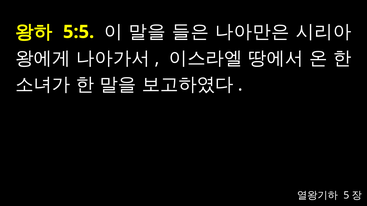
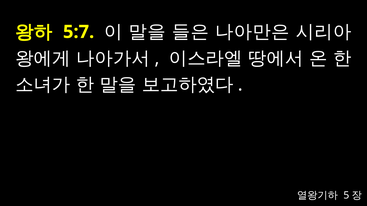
5:5: 5:5 -> 5:7 (79, 32)
